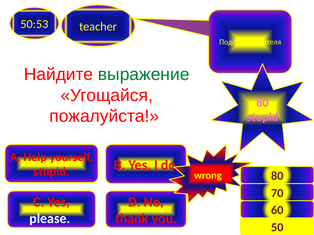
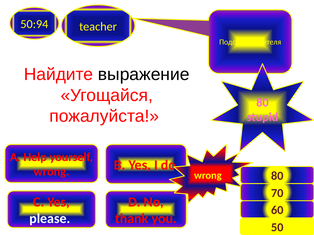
50:53: 50:53 -> 50:94 (34, 24)
выражение colour: green -> black (144, 75)
stupid: stupid -> wrong (51, 172)
